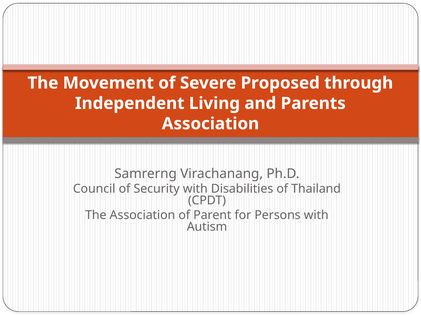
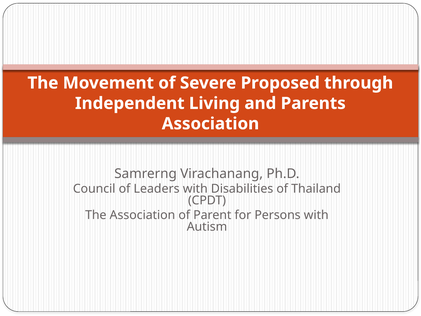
Security: Security -> Leaders (157, 189)
